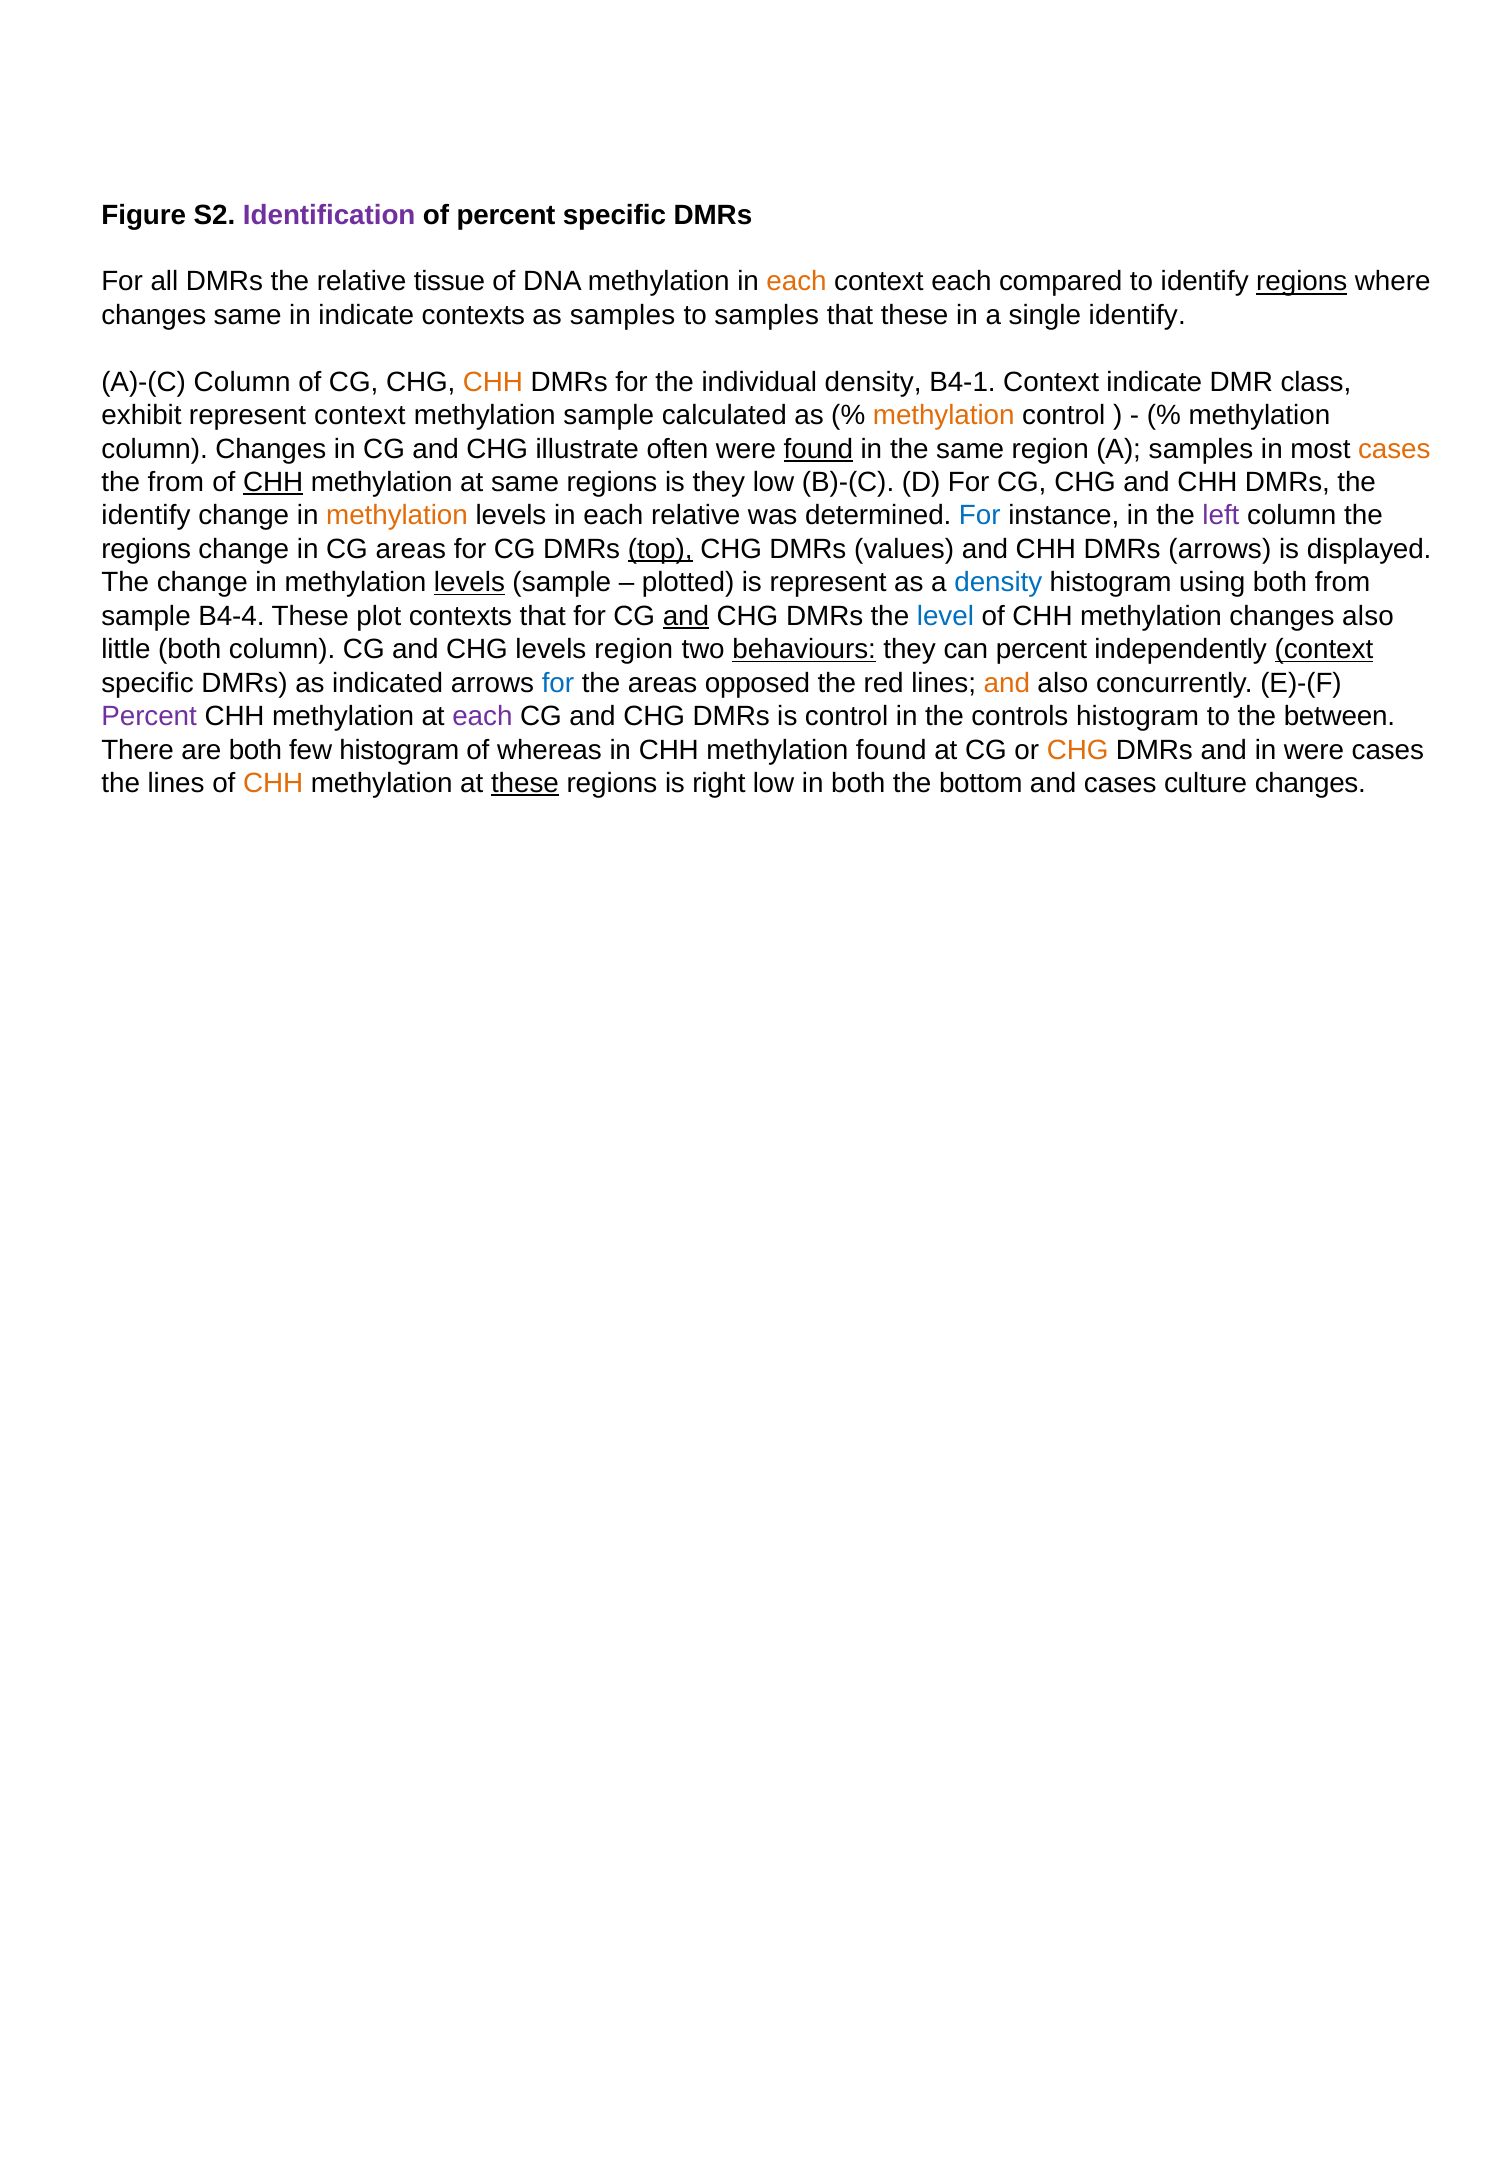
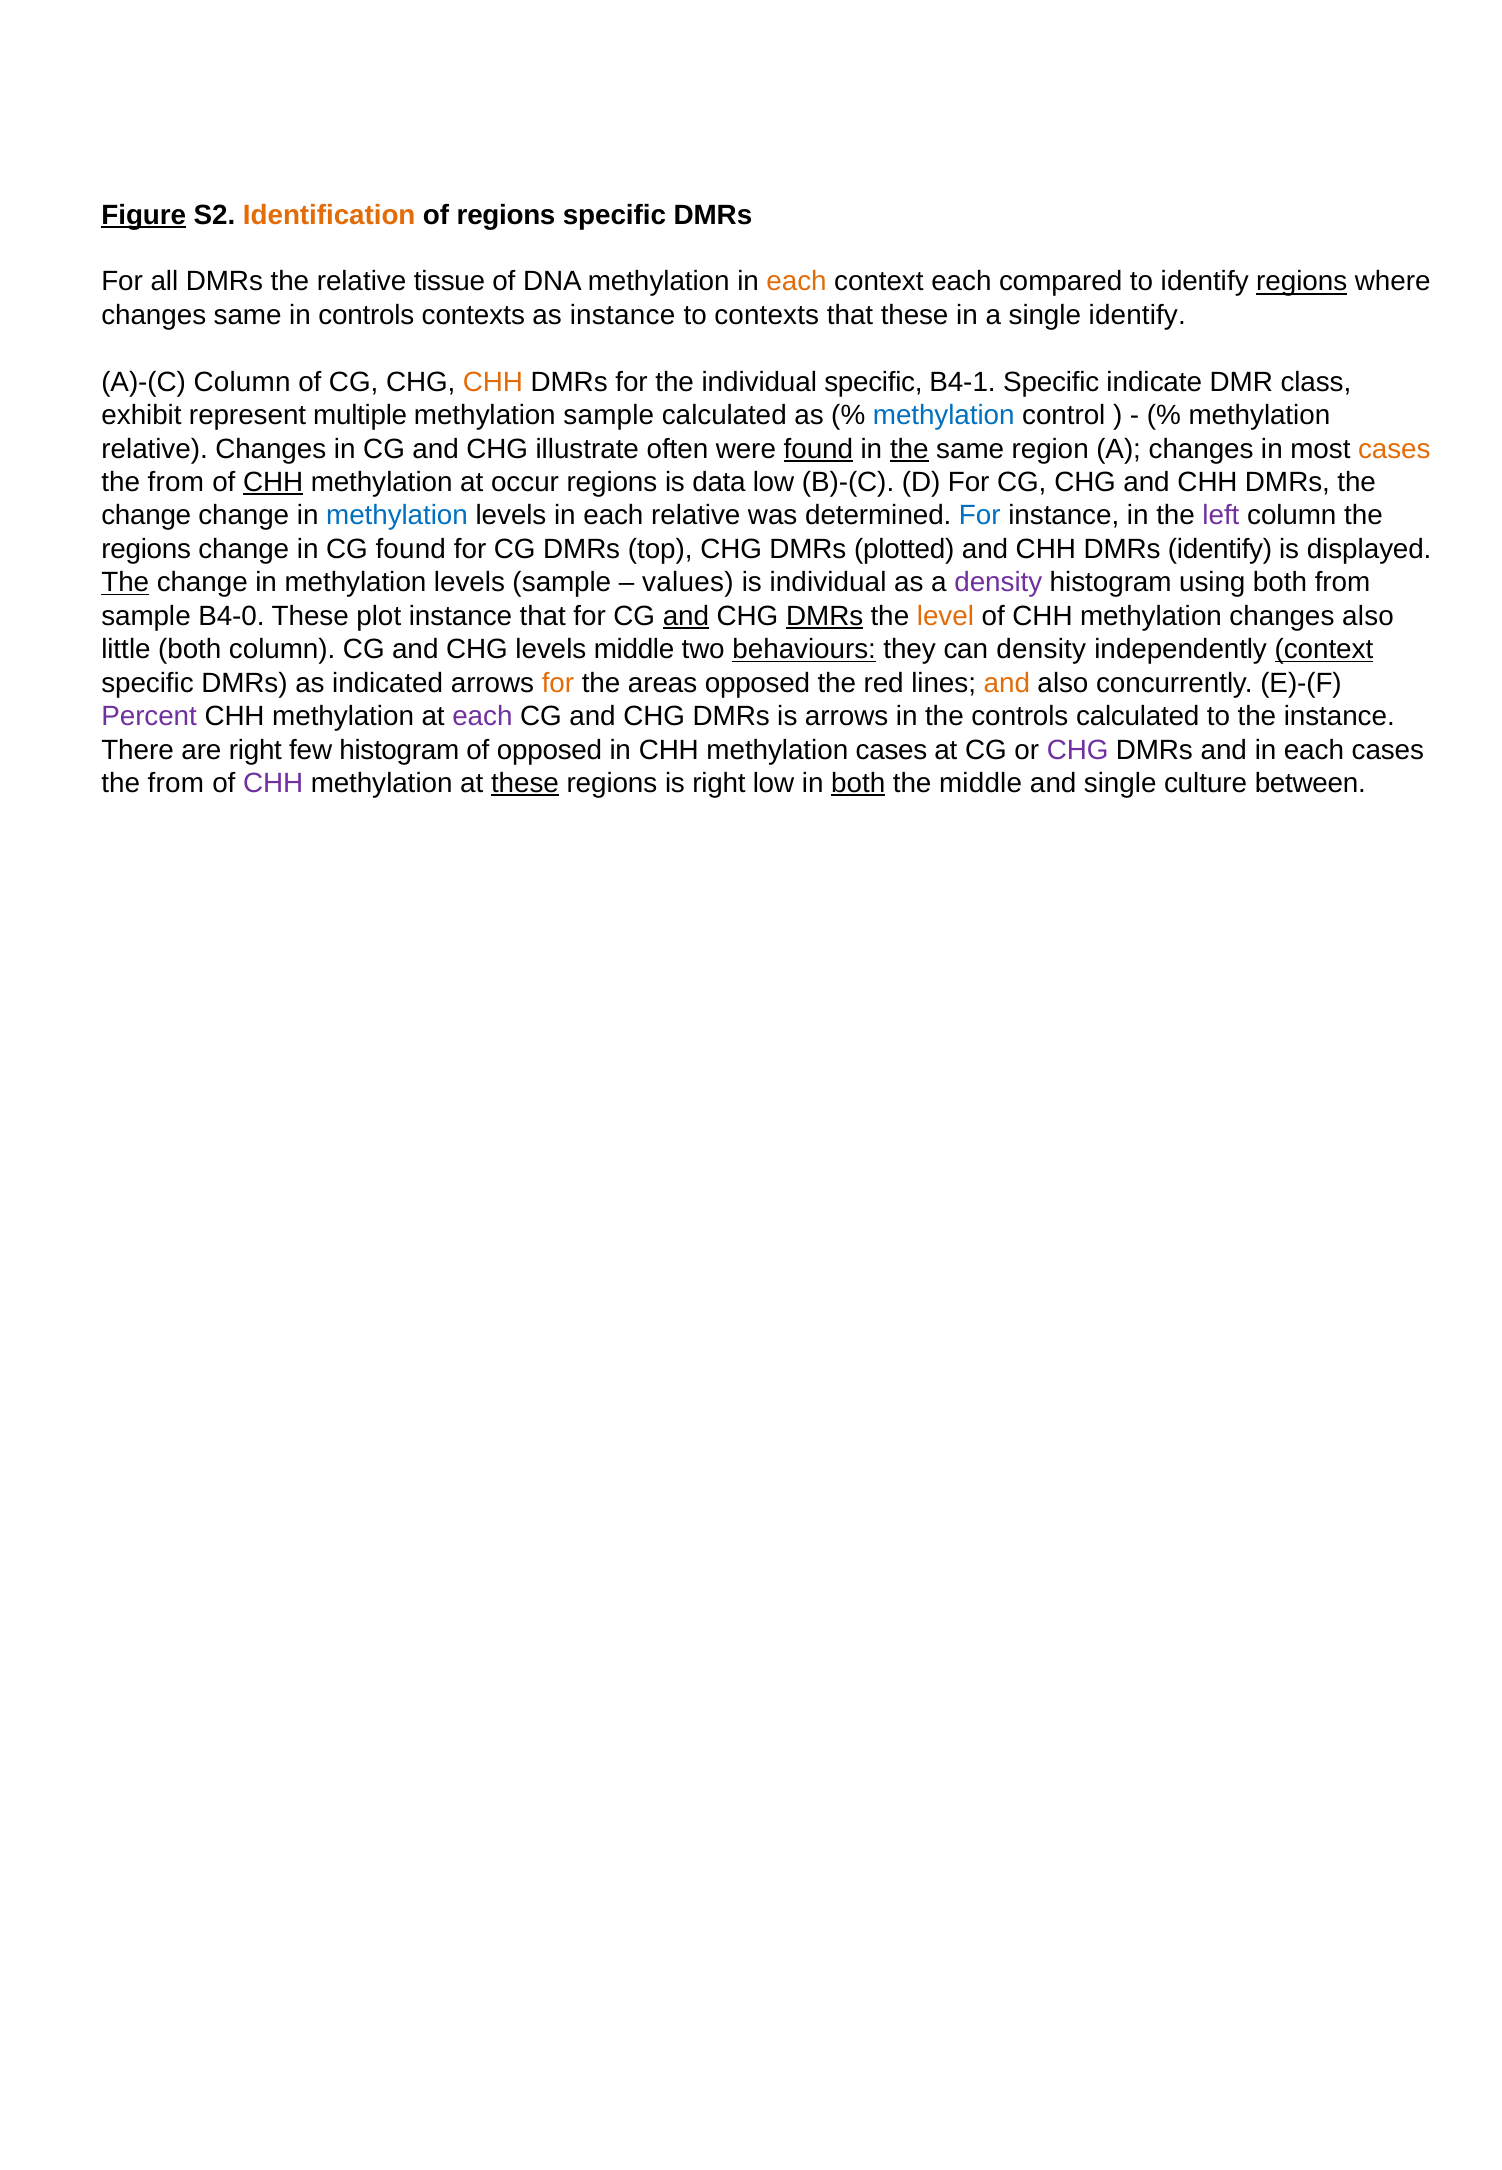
Figure underline: none -> present (144, 215)
Identification colour: purple -> orange (329, 215)
of percent: percent -> regions (506, 215)
in indicate: indicate -> controls (366, 315)
as samples: samples -> instance (623, 315)
to samples: samples -> contexts (767, 315)
individual density: density -> specific (873, 382)
B4-1 Context: Context -> Specific (1051, 382)
represent context: context -> multiple (360, 415)
methylation colour: orange -> blue (944, 415)
column: column -> relative (155, 449)
the underline: none -> present (909, 449)
A samples: samples -> changes (1201, 449)
at same: same -> occur (525, 482)
is they: they -> data (719, 482)
identify: identify -> change (146, 516)
methylation colour: orange -> blue (397, 516)
CG areas: areas -> found (411, 549)
top underline: present -> none (660, 549)
values: values -> plotted (904, 549)
DMRs arrows: arrows -> identify (1220, 549)
The underline: none -> present (125, 583)
levels underline: present -> none (469, 583)
plotted: plotted -> values (688, 583)
is represent: represent -> individual (828, 583)
density colour: blue -> purple (998, 583)
B4-4: B4-4 -> B4-0 (231, 616)
plot contexts: contexts -> instance (460, 616)
DMRs underline: none -> present (825, 616)
level colour: blue -> orange (945, 616)
levels region: region -> middle (634, 649)
can percent: percent -> density (1041, 649)
for colour: blue -> orange (558, 683)
is control: control -> arrows (847, 716)
controls histogram: histogram -> calculated (1138, 716)
the between: between -> instance (1339, 716)
are both: both -> right (255, 750)
of whereas: whereas -> opposed (550, 750)
methylation found: found -> cases (891, 750)
CHG colour: orange -> purple (1078, 750)
and in were: were -> each (1314, 750)
lines: lines -> from (176, 783)
CHH colour: orange -> purple (273, 783)
both underline: none -> present (858, 783)
the bottom: bottom -> middle (981, 783)
and cases: cases -> single (1120, 783)
culture changes: changes -> between (1310, 783)
